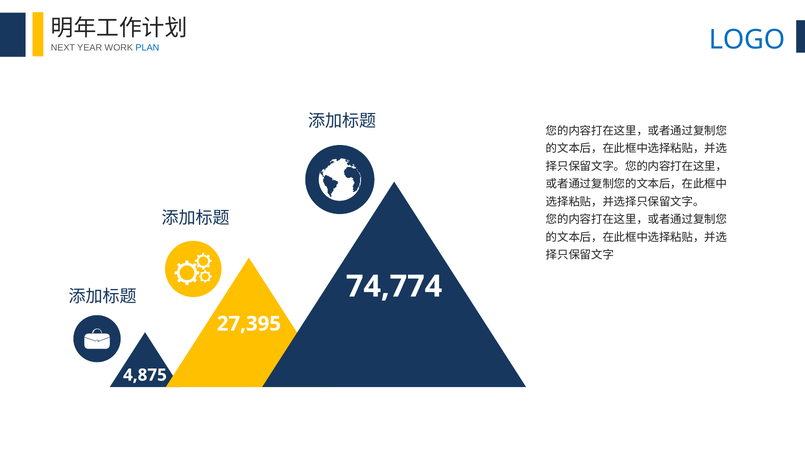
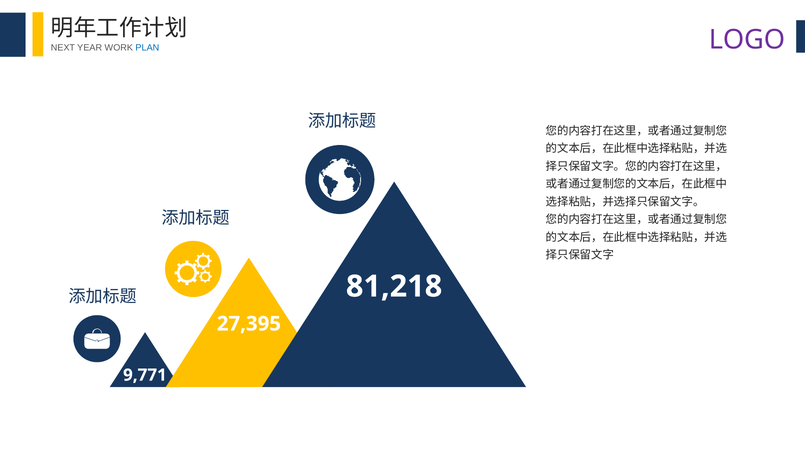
LOGO colour: blue -> purple (747, 40)
74,774: 74,774 -> 81,218 (394, 286)
4,875: 4,875 -> 9,771 (145, 375)
